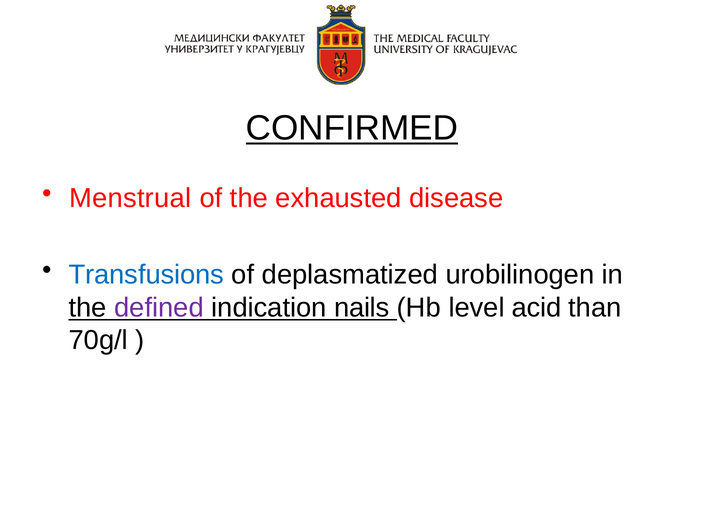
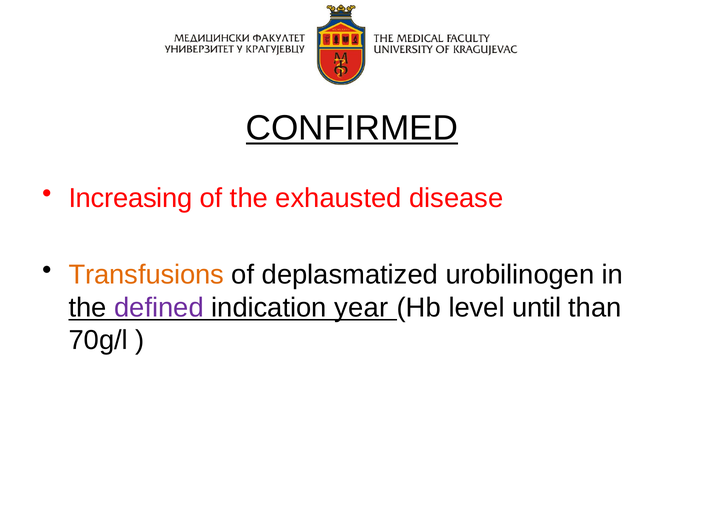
Menstrual: Menstrual -> Increasing (131, 198)
Transfusions colour: blue -> orange (146, 275)
nails: nails -> year (361, 308)
acid: acid -> until (537, 308)
